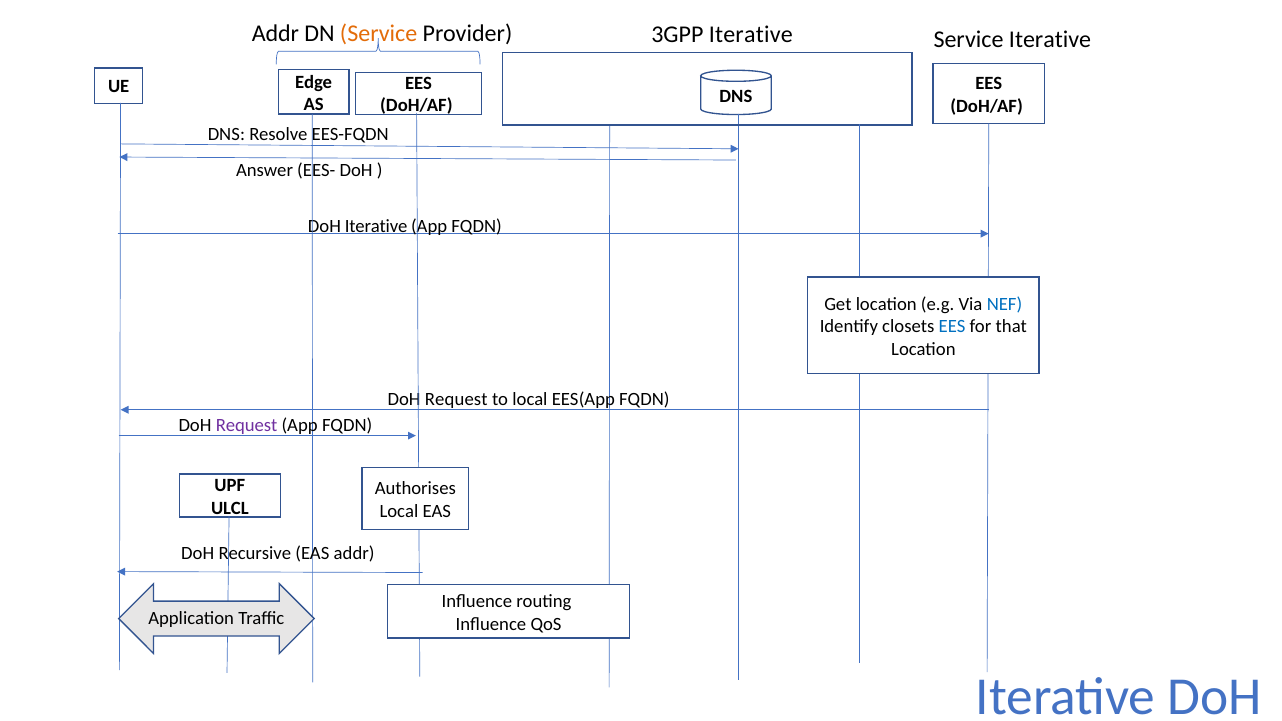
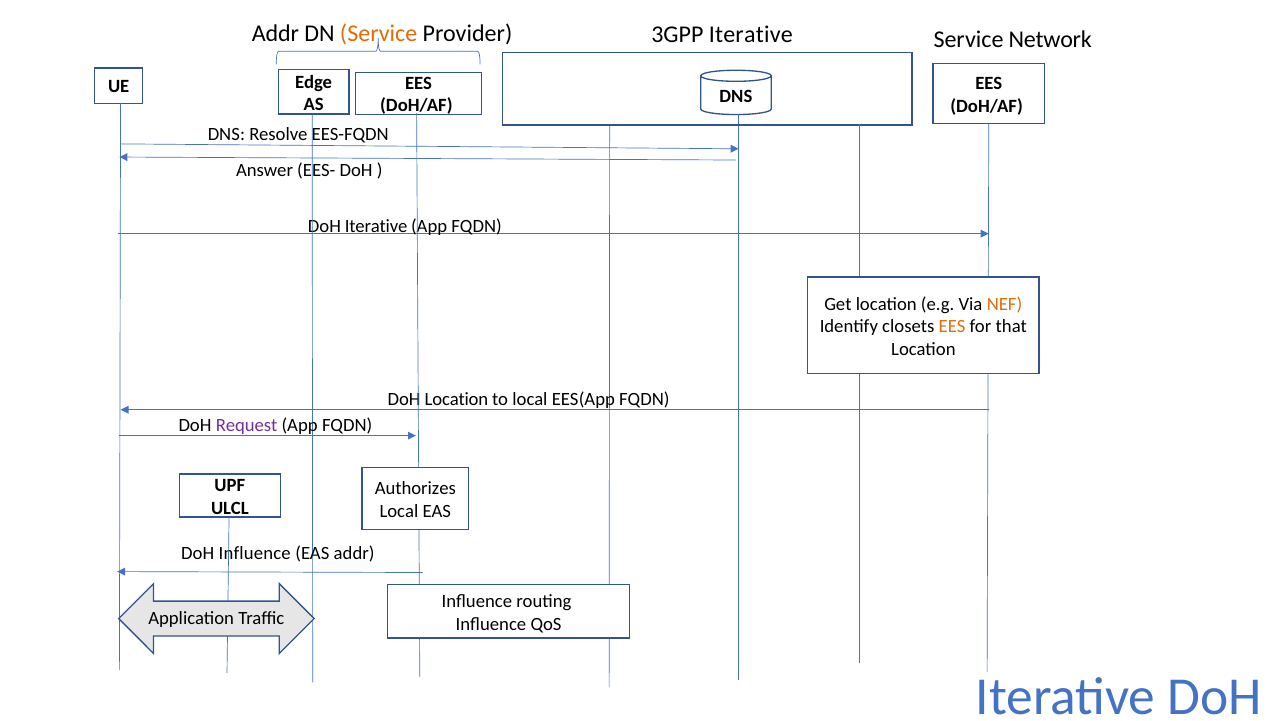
Service Iterative: Iterative -> Network (1050, 39)
NEF colour: blue -> orange (1005, 304)
EES colour: blue -> orange (952, 327)
Request: Request -> Location (456, 399)
Authorises: Authorises -> Authorizes (415, 489)
DoH Recursive: Recursive -> Influence (255, 553)
